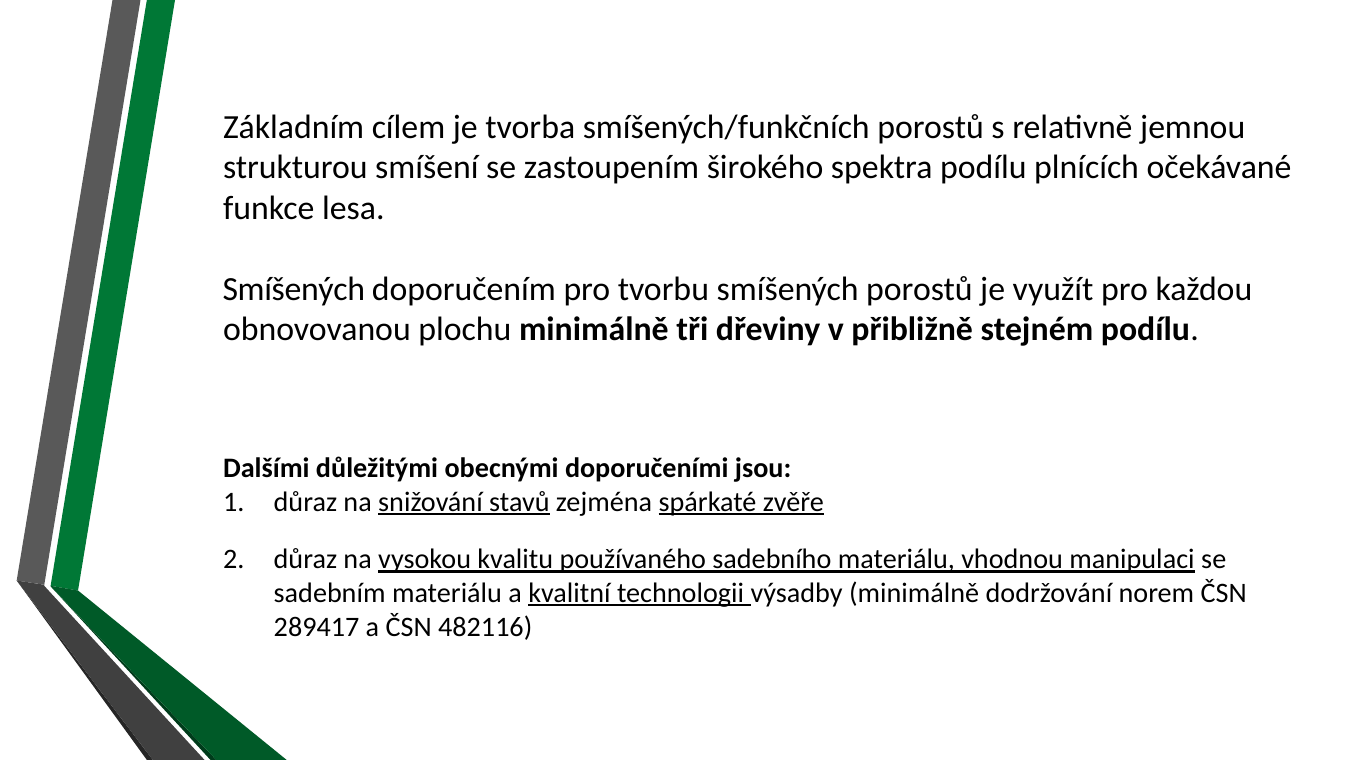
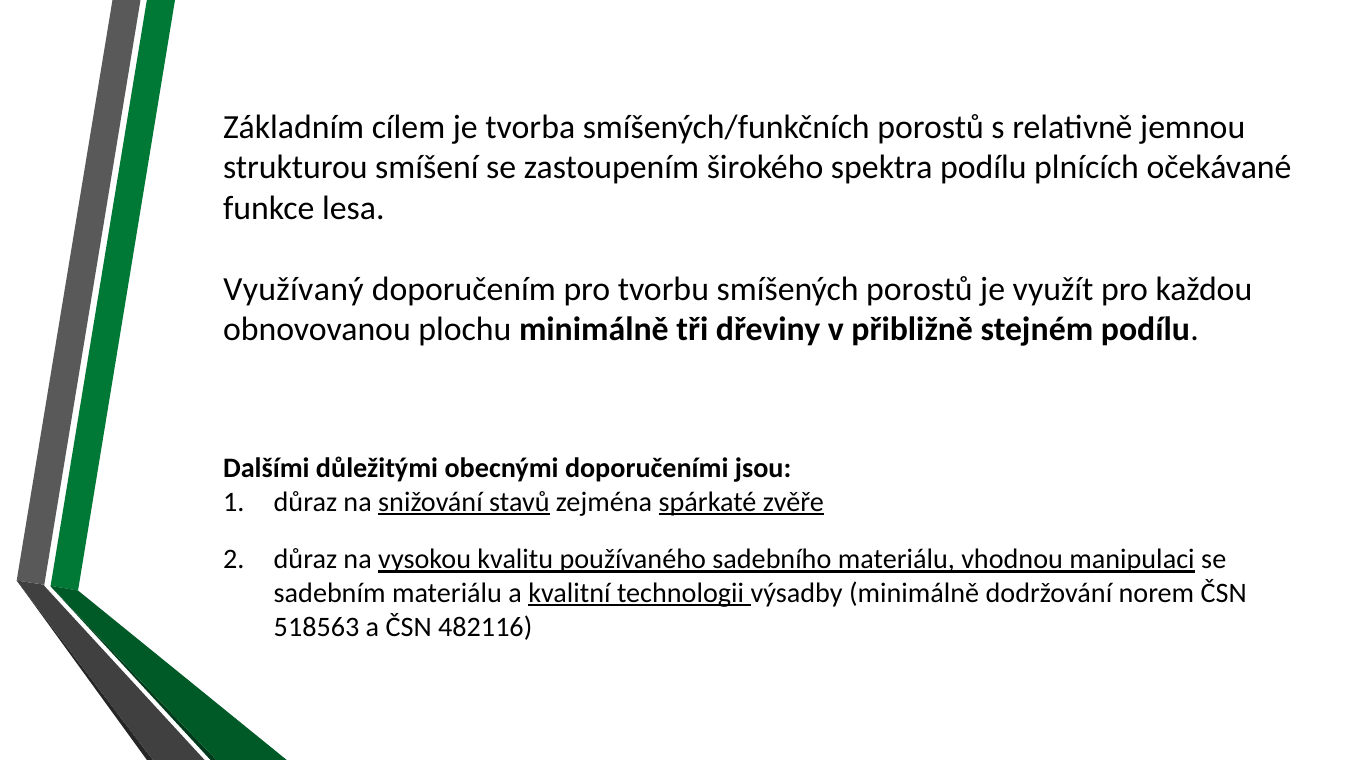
Smíšených: Smíšených -> Využívaný (293, 289)
289417: 289417 -> 518563 (317, 627)
